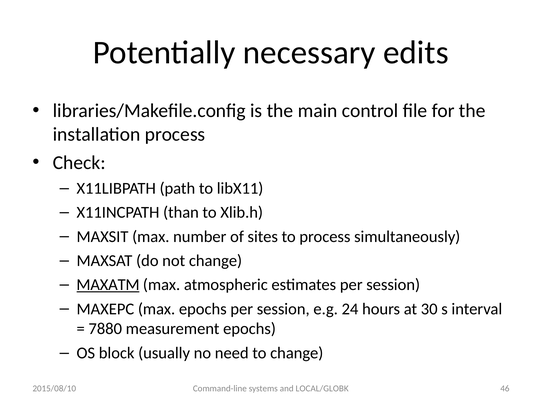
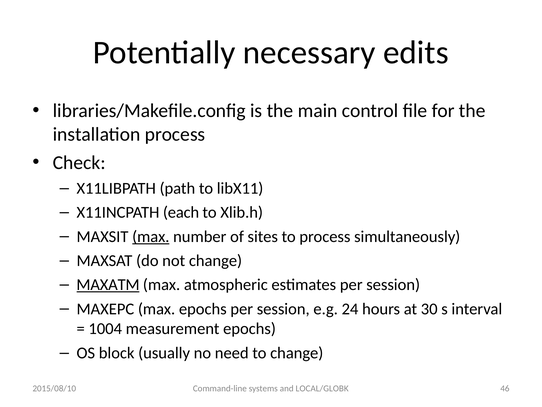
than: than -> each (181, 212)
max underline: none -> present (151, 236)
7880: 7880 -> 1004 (105, 328)
